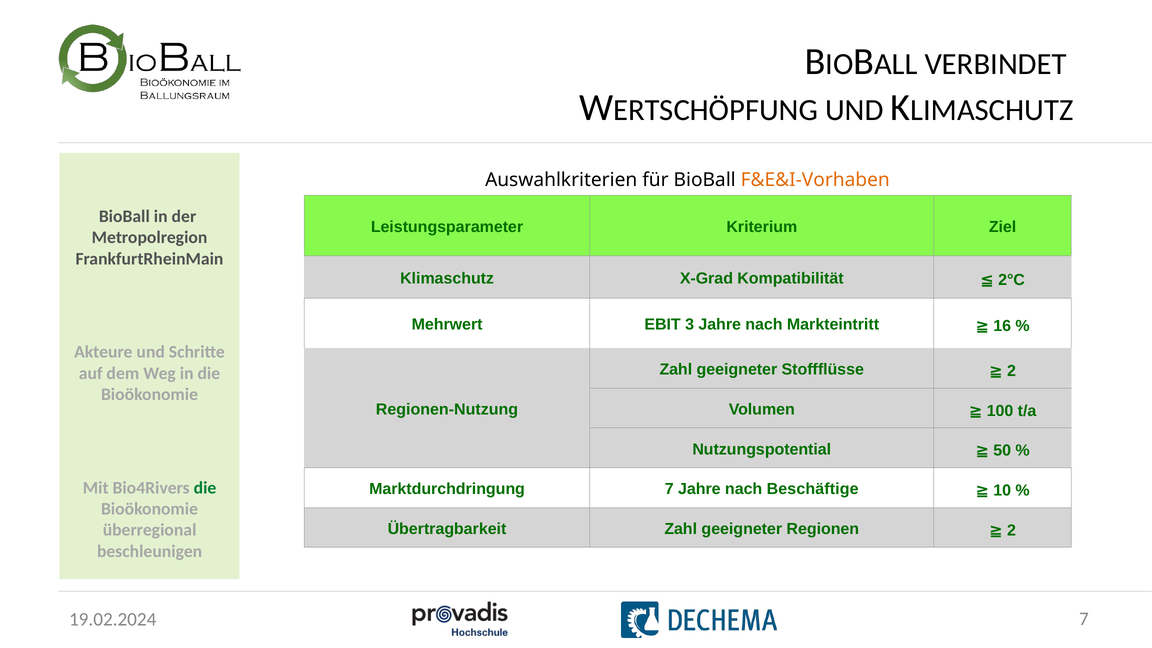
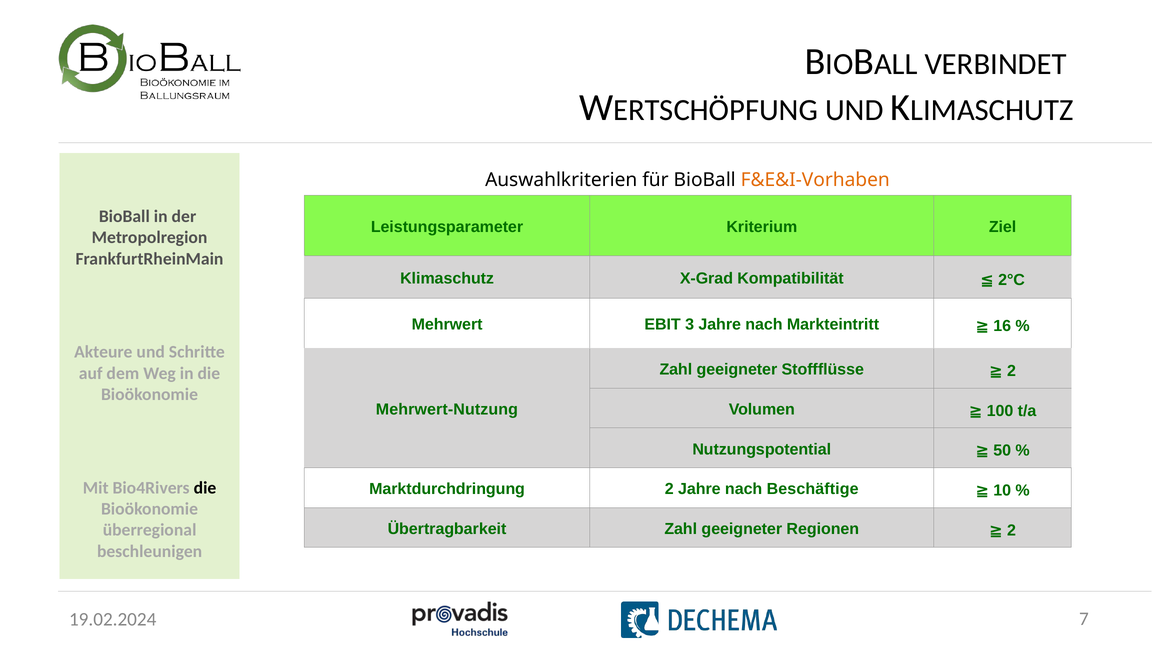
Regionen-Nutzung: Regionen-Nutzung -> Mehrwert-Nutzung (447, 409)
die colour: green -> black (205, 488)
Marktdurchdringung 7: 7 -> 2 (669, 489)
